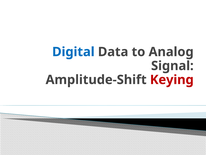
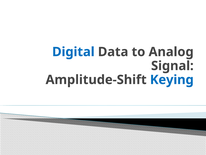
Keying colour: red -> blue (172, 80)
